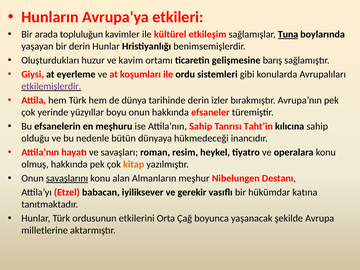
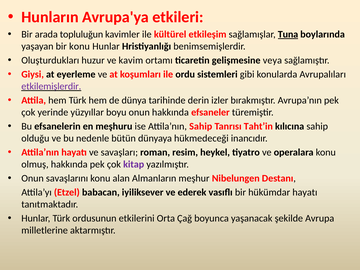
bir derin: derin -> konu (79, 46)
barış: barış -> veya (272, 60)
kitap colour: orange -> purple (134, 164)
savaşlarını underline: present -> none (67, 178)
gerekir: gerekir -> ederek (192, 192)
hükümdar katına: katına -> hayatı (305, 192)
